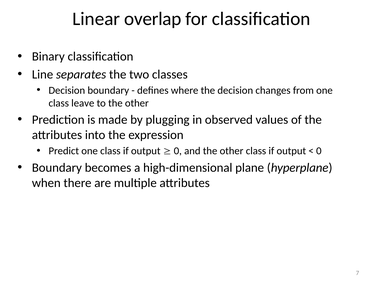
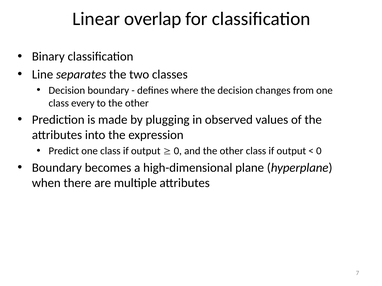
leave: leave -> every (83, 103)
